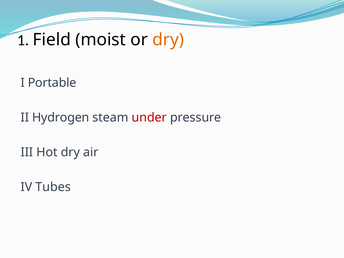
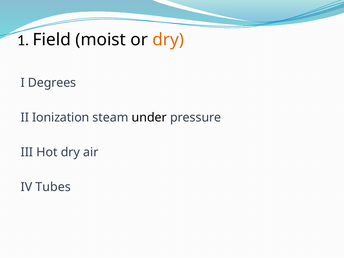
Portable: Portable -> Degrees (52, 83)
Hydrogen: Hydrogen -> Ionization (61, 118)
under colour: red -> black (149, 118)
